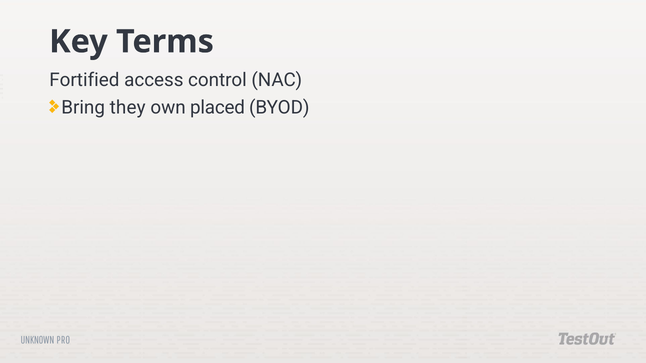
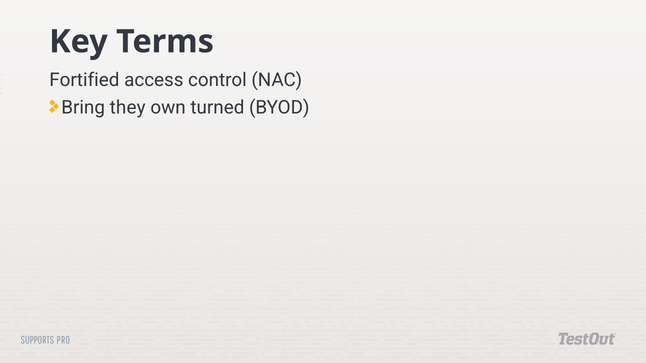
placed: placed -> turned (217, 107)
UNKNOWN: UNKNOWN -> SUPPORTS (37, 341)
